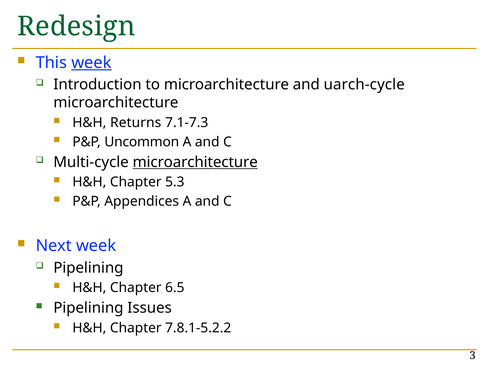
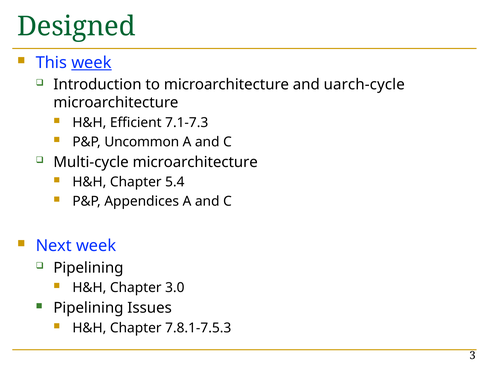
Redesign: Redesign -> Designed (76, 27)
Returns: Returns -> Efficient (136, 123)
microarchitecture underline: present -> none (195, 162)
5.3: 5.3 -> 5.4 (175, 182)
6.5: 6.5 -> 3.0 (175, 287)
7.8.1-5.2.2: 7.8.1-5.2.2 -> 7.8.1-7.5.3 (198, 328)
